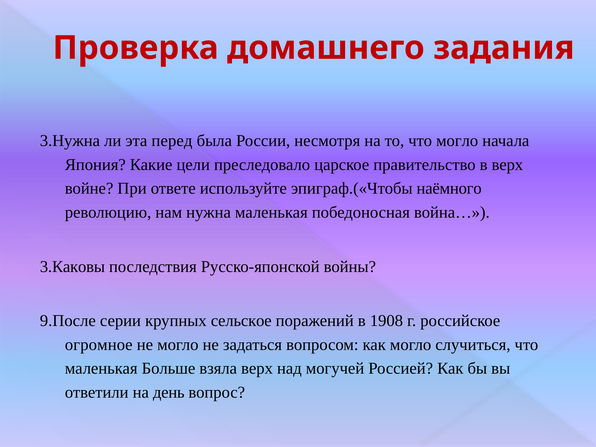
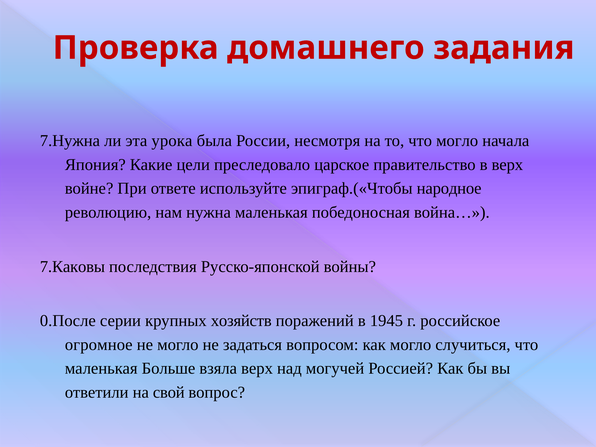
3.Нужна: 3.Нужна -> 7.Нужна (70, 141)
перед: перед -> урока (172, 141)
наёмного: наёмного -> народное (449, 188)
3.Каковы: 3.Каковы -> 7.Каковы (72, 267)
9.После: 9.После -> 0.После (68, 321)
сельское: сельское -> хозяйств (241, 321)
1908: 1908 -> 1945 (386, 321)
день: день -> свой (169, 392)
